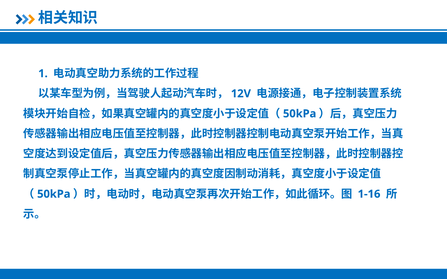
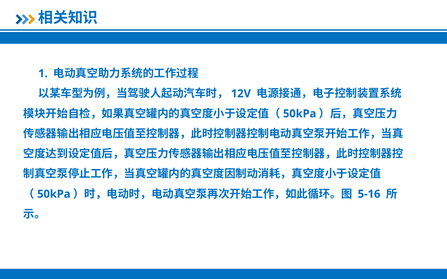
1-16: 1-16 -> 5-16 (369, 194)
